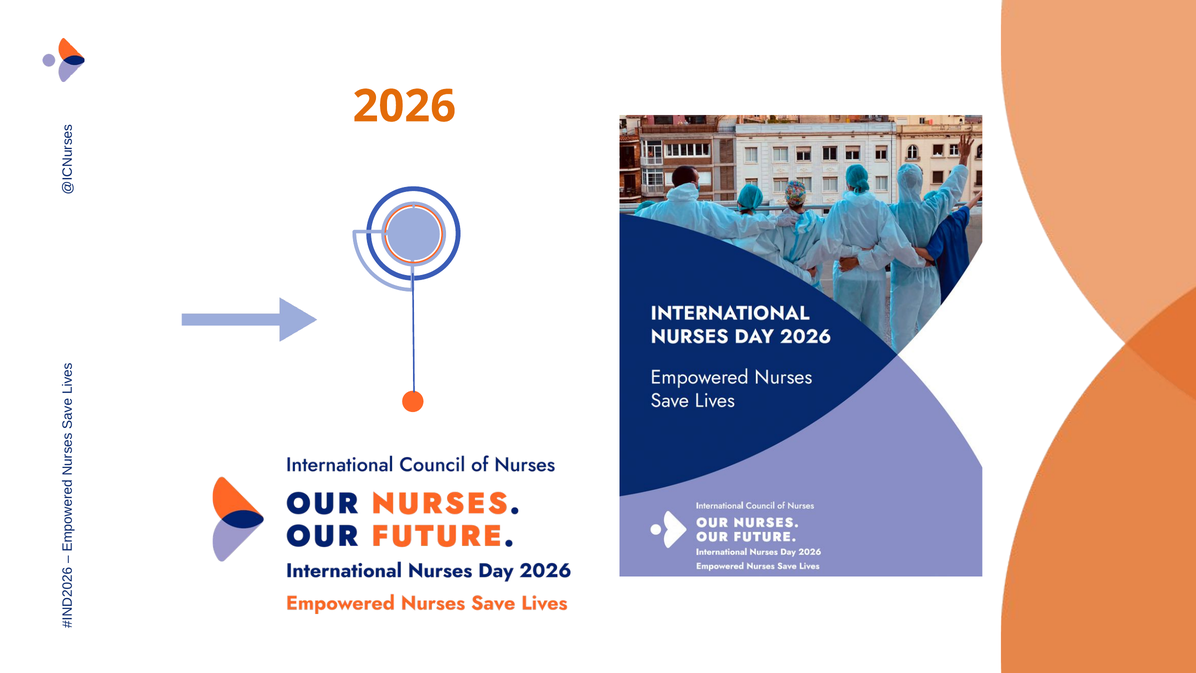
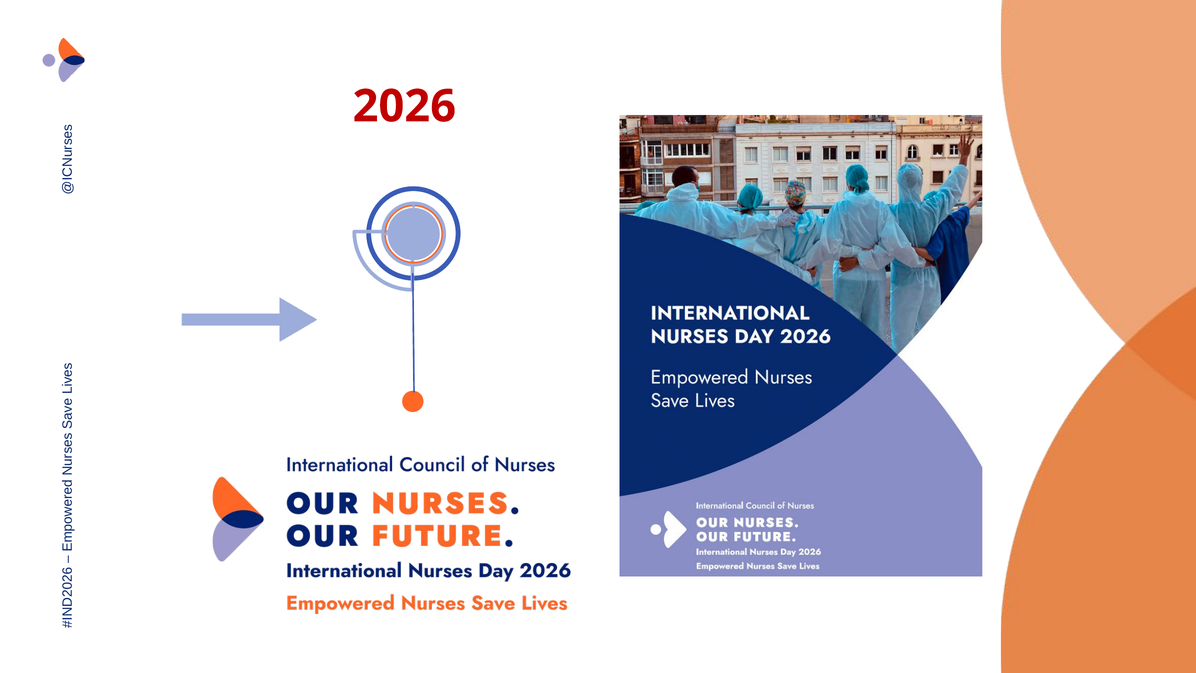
2026 colour: orange -> red (404, 106)
